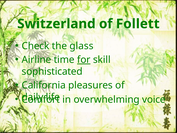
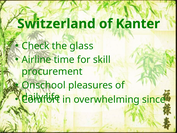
Follett: Follett -> Kanter (138, 24)
for underline: present -> none (84, 60)
sophisticated: sophisticated -> procurement (52, 71)
California: California -> Onschool (44, 85)
voice: voice -> since (154, 99)
